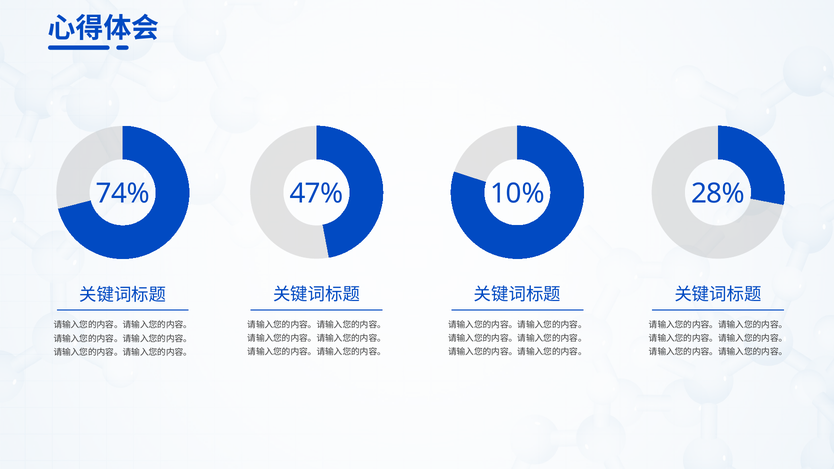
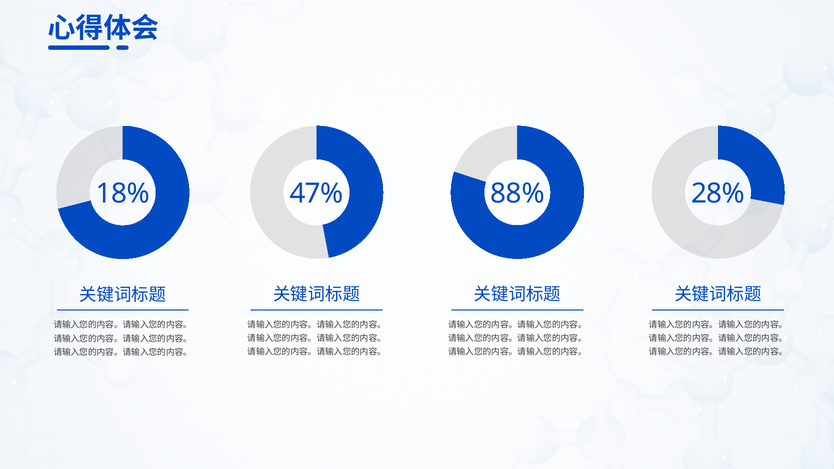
74%: 74% -> 18% (123, 194)
10%: 10% -> 88% (517, 193)
